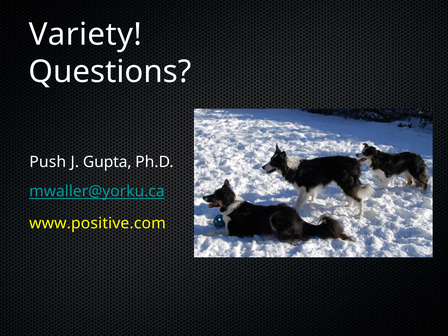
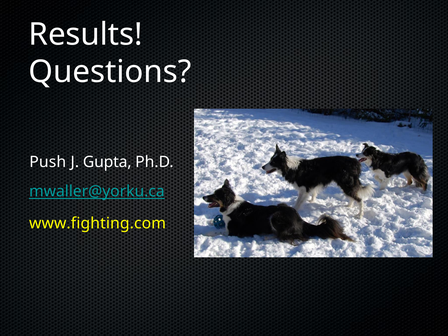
Variety: Variety -> Results (86, 34)
www.positive.com: www.positive.com -> www.fighting.com (98, 223)
